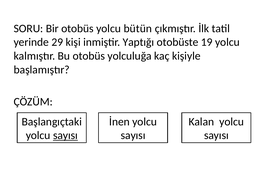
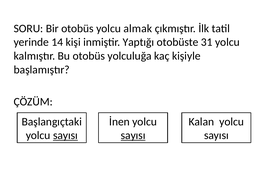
bütün: bütün -> almak (138, 29)
29: 29 -> 14 (57, 42)
19: 19 -> 31 (207, 42)
sayısı underline: none -> present (133, 136)
